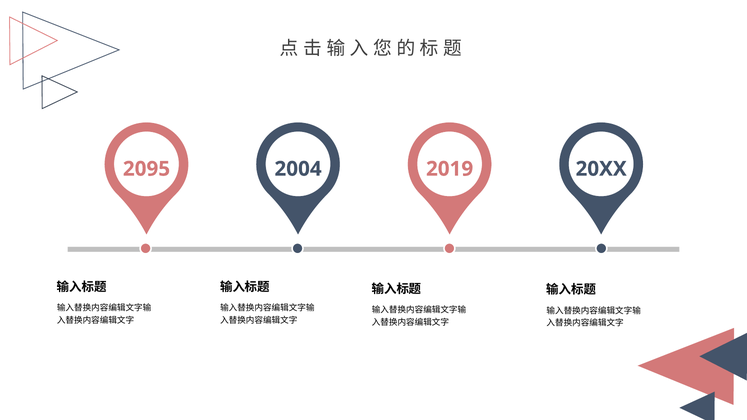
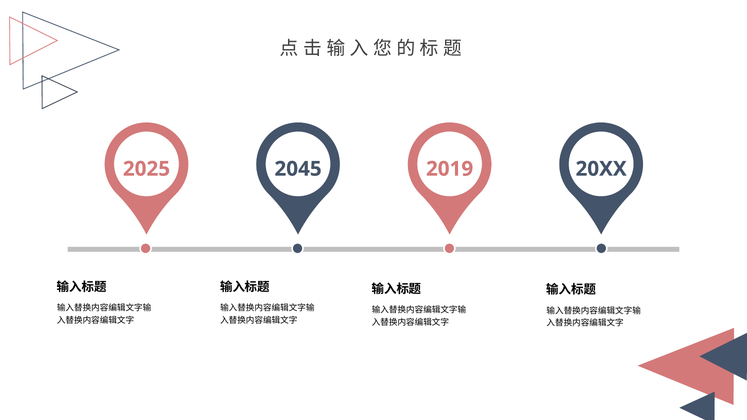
2095: 2095 -> 2025 (146, 169)
2004: 2004 -> 2045 (298, 169)
